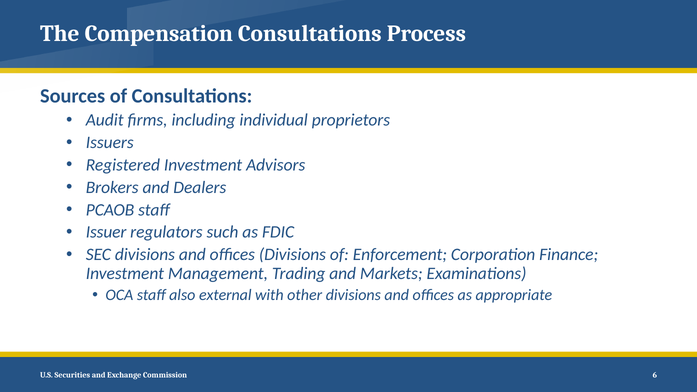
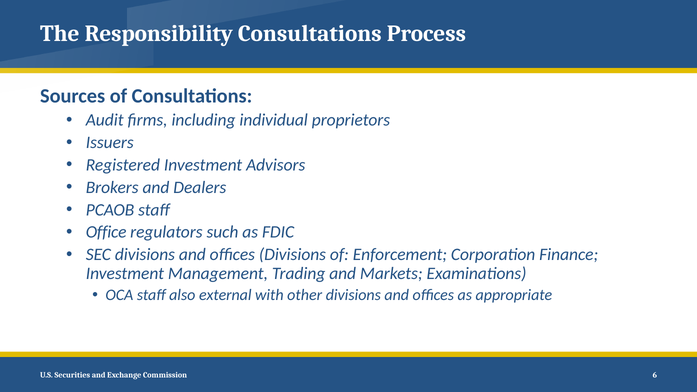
Compensation: Compensation -> Responsibility (159, 34)
Issuer: Issuer -> Office (106, 232)
